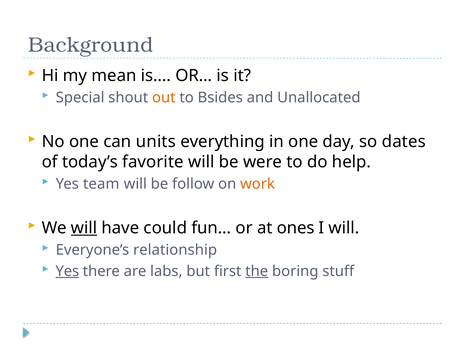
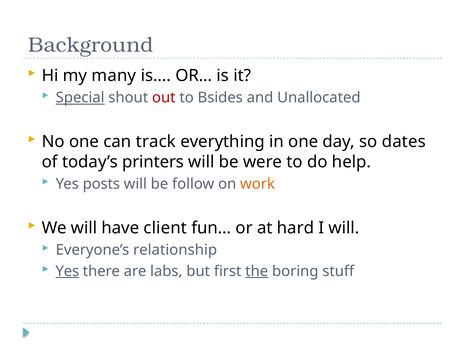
mean: mean -> many (114, 76)
Special underline: none -> present (80, 98)
out colour: orange -> red (164, 98)
units: units -> track (156, 142)
favorite: favorite -> printers (153, 162)
team: team -> posts (101, 184)
will underline: present -> none (84, 228)
could: could -> client (165, 228)
ones: ones -> hard (296, 228)
